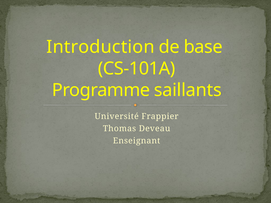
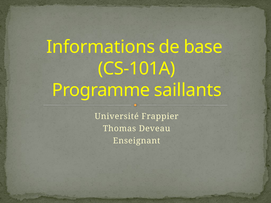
Introduction: Introduction -> Informations (101, 47)
